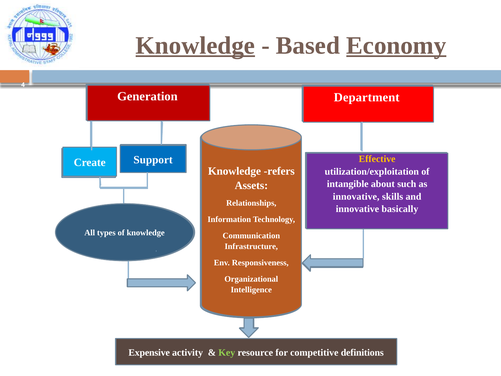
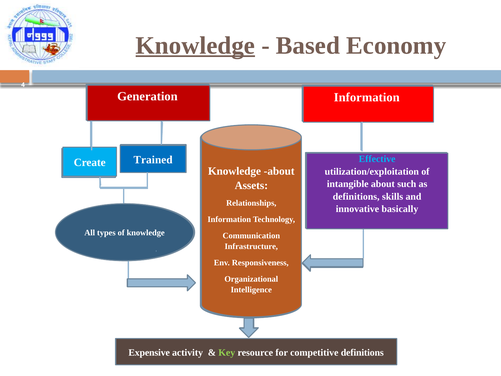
Economy underline: present -> none (396, 45)
Generation Department: Department -> Information (367, 97)
Effective colour: yellow -> light blue (377, 159)
Support: Support -> Trained (153, 160)
Knowledge refers: refers -> about (279, 171)
innovative: innovative -> definitions (356, 196)
